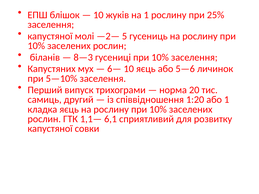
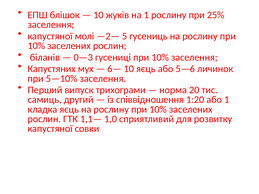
8—3: 8—3 -> 0—3 (83, 57)
6,1: 6,1 -> 1,0 (111, 119)
